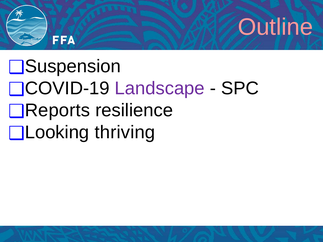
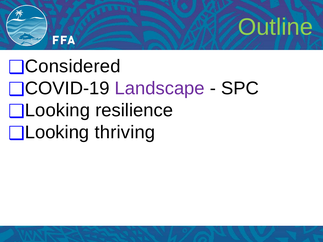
Outline colour: pink -> light green (275, 27)
Suspension: Suspension -> Considered (73, 66)
Reports: Reports -> Looking (57, 110)
